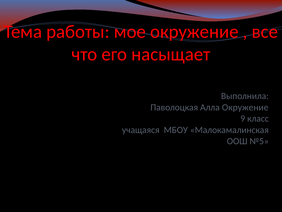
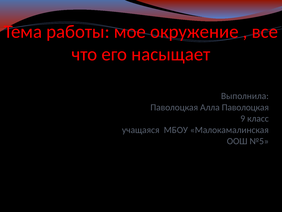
Алла Окружение: Окружение -> Паволоцкая (245, 107)
